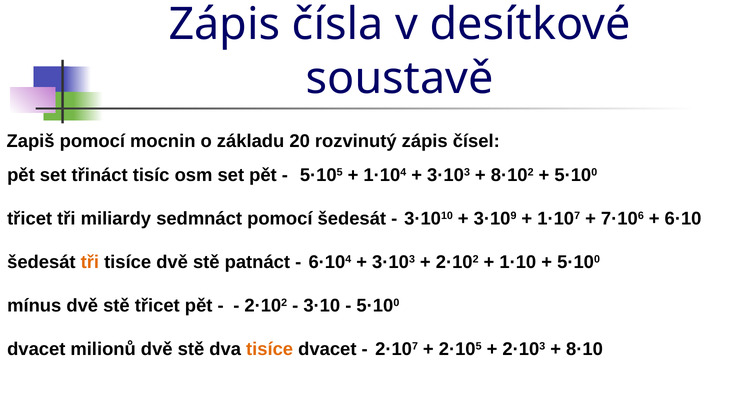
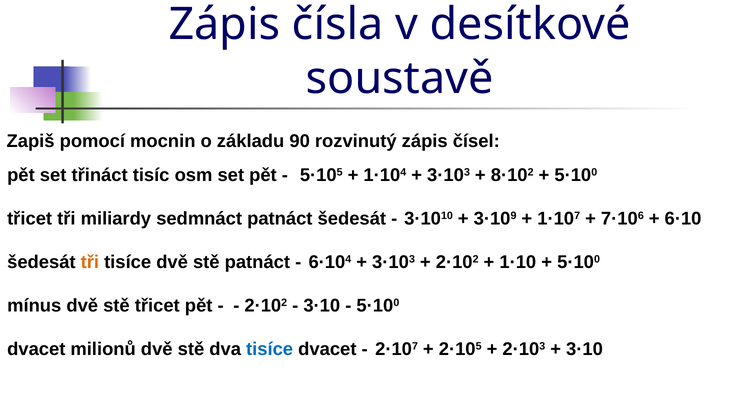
20: 20 -> 90 (300, 141)
sedmnáct pomocí: pomocí -> patnáct (280, 219)
tisíce colour: orange -> blue (270, 349)
8·10: 8·10 -> 3·10 (584, 349)
